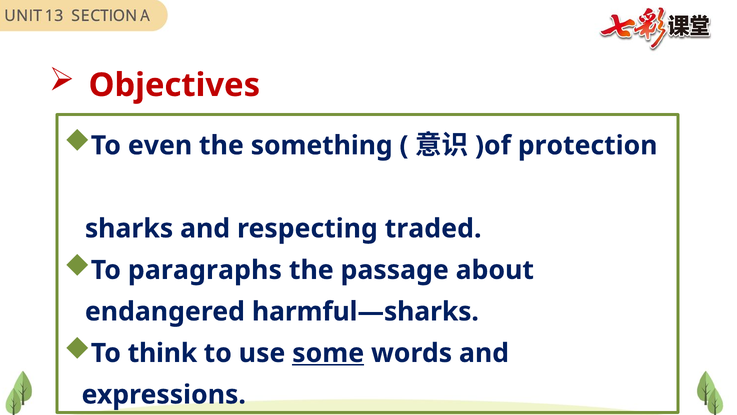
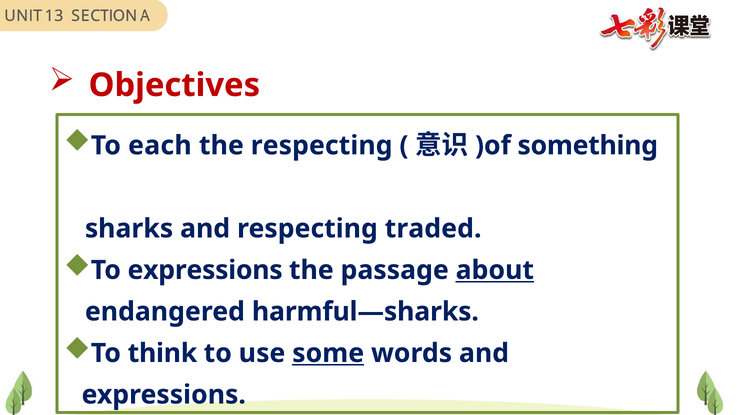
even: even -> each (160, 145)
the something: something -> respecting (322, 145)
protection: protection -> something (588, 145)
To paragraphs: paragraphs -> expressions (205, 270)
about underline: none -> present (495, 270)
